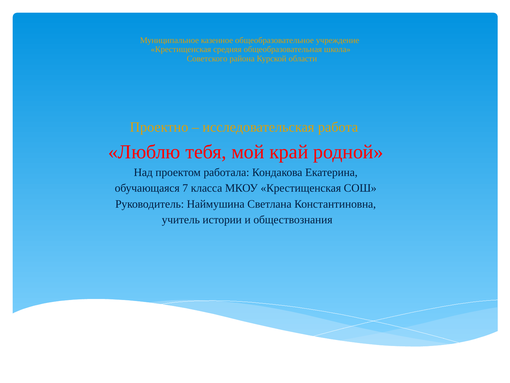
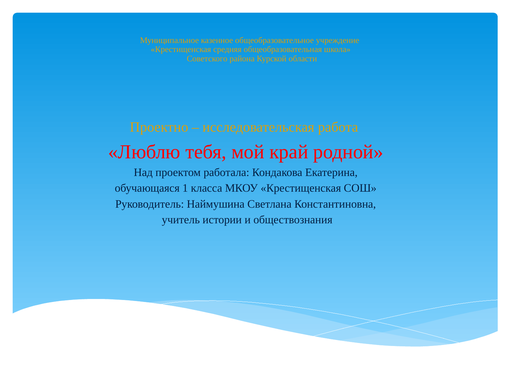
7: 7 -> 1 (185, 188)
